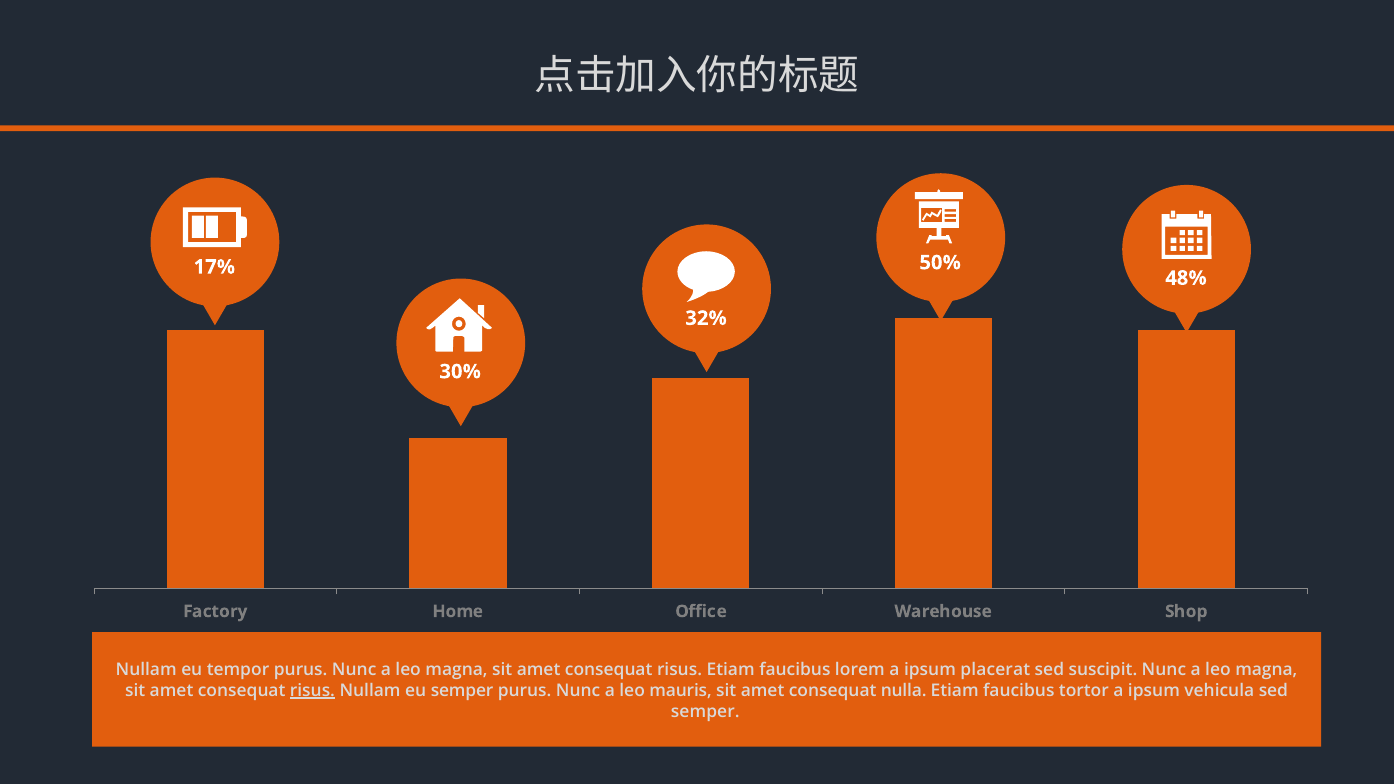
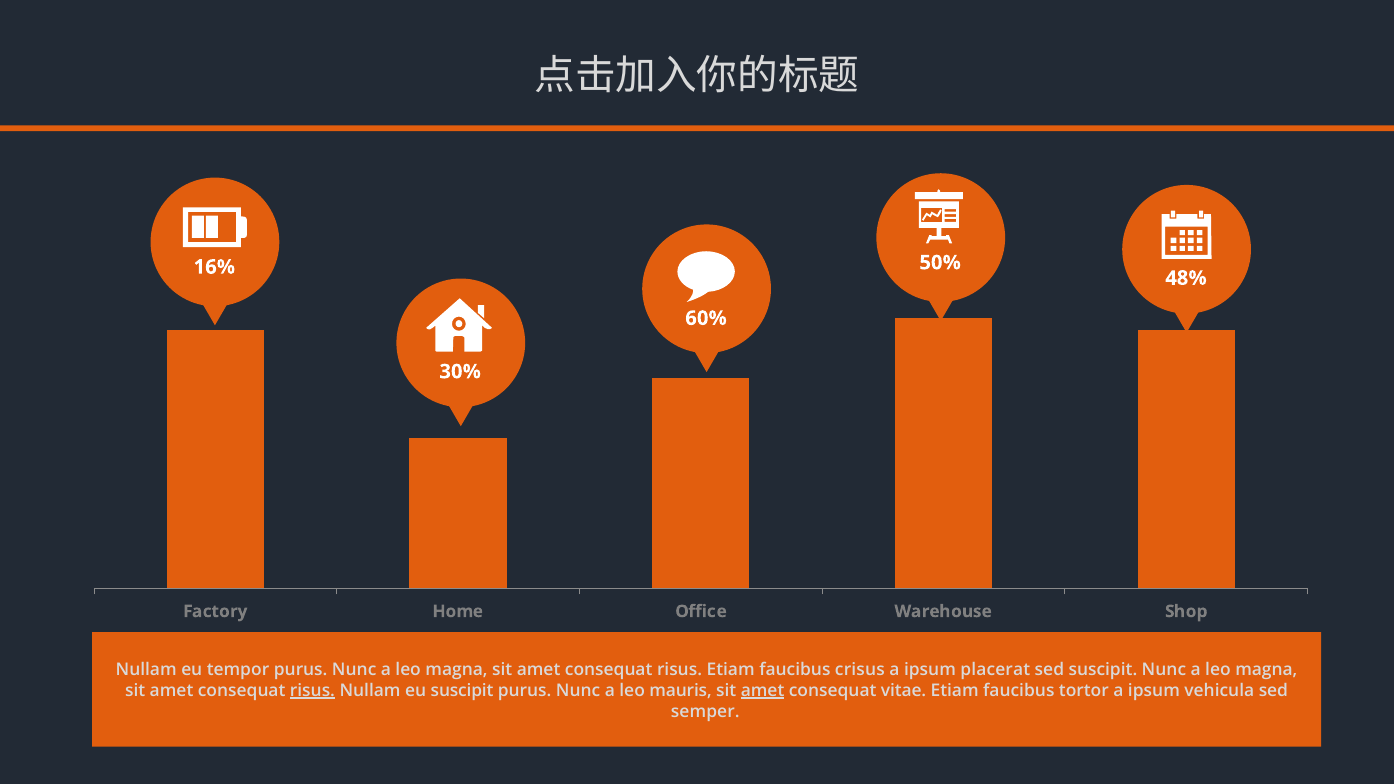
17%: 17% -> 16% (214, 267)
32%: 32% -> 60% (706, 318)
lorem: lorem -> crisus (860, 670)
eu semper: semper -> suscipit (462, 691)
amet underline: none -> present (763, 691)
nulla: nulla -> vitae (904, 691)
